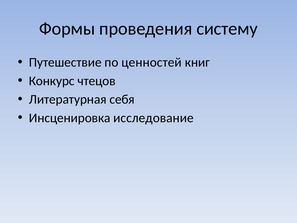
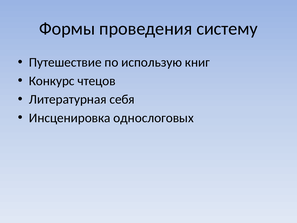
ценностей: ценностей -> использую (152, 62)
исследование: исследование -> однослоговых (154, 118)
